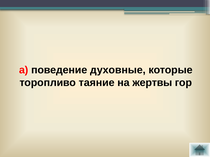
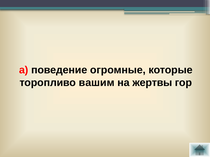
духовные: духовные -> огромные (118, 70)
таяние: таяние -> вашим (97, 83)
